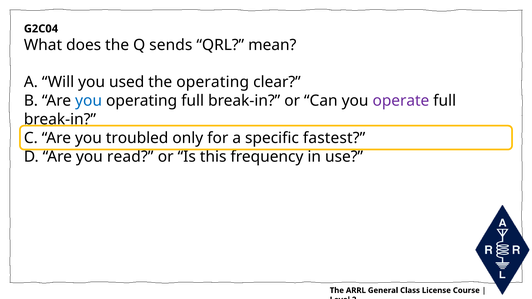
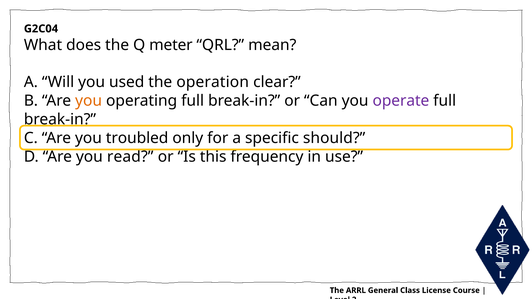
sends: sends -> meter (171, 45)
the operating: operating -> operation (213, 82)
you colour: blue -> orange (89, 101)
fastest: fastest -> should (334, 138)
